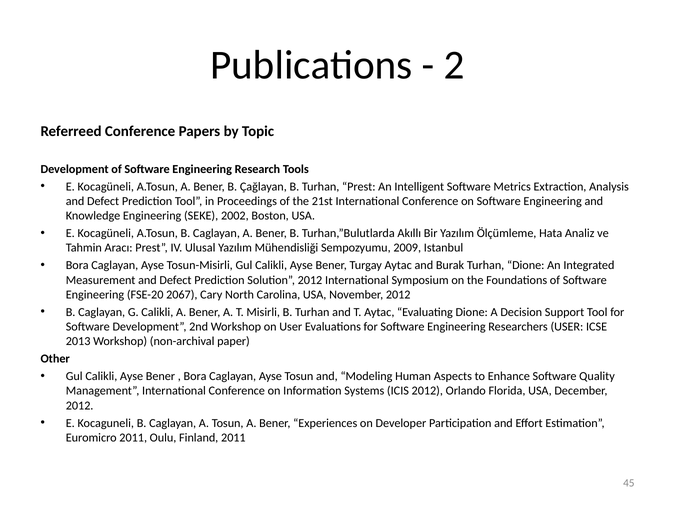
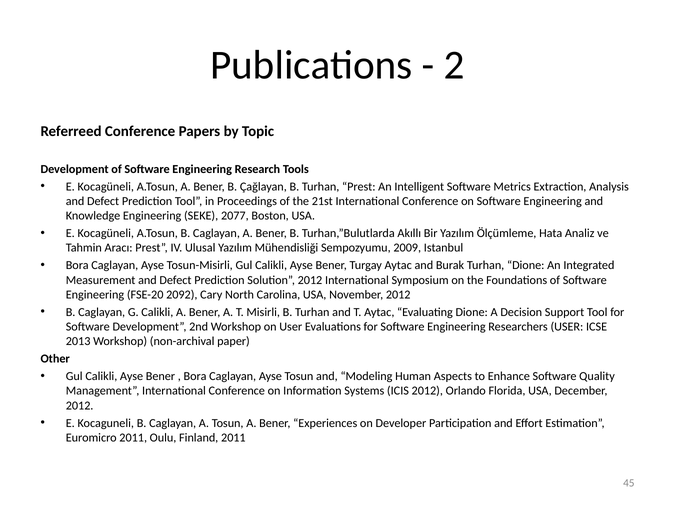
2002: 2002 -> 2077 (235, 216)
2067: 2067 -> 2092 (182, 295)
